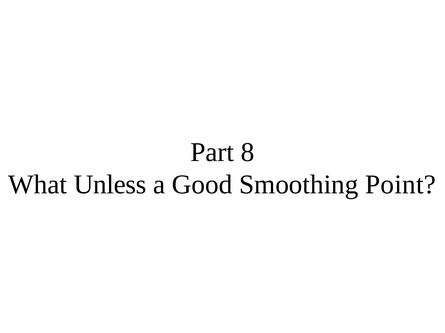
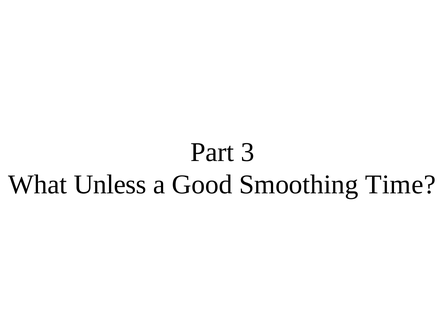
8: 8 -> 3 (248, 152)
Point: Point -> Time (401, 185)
